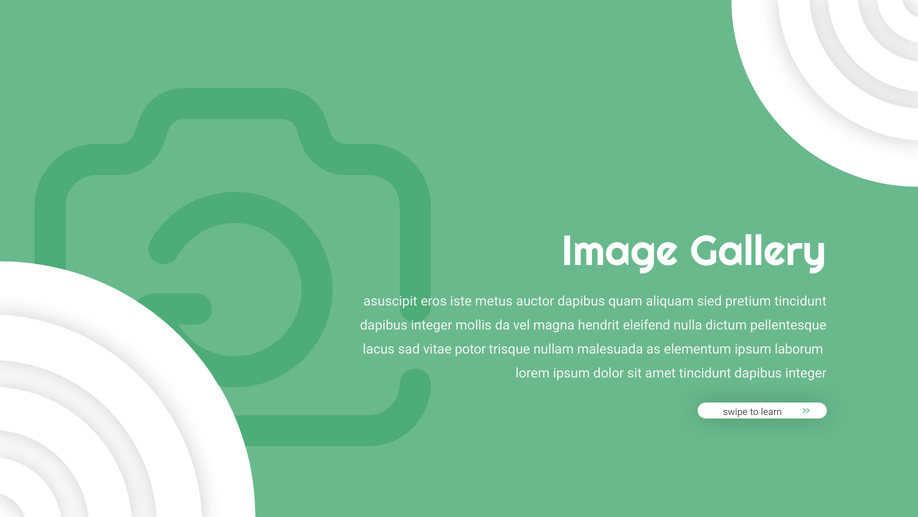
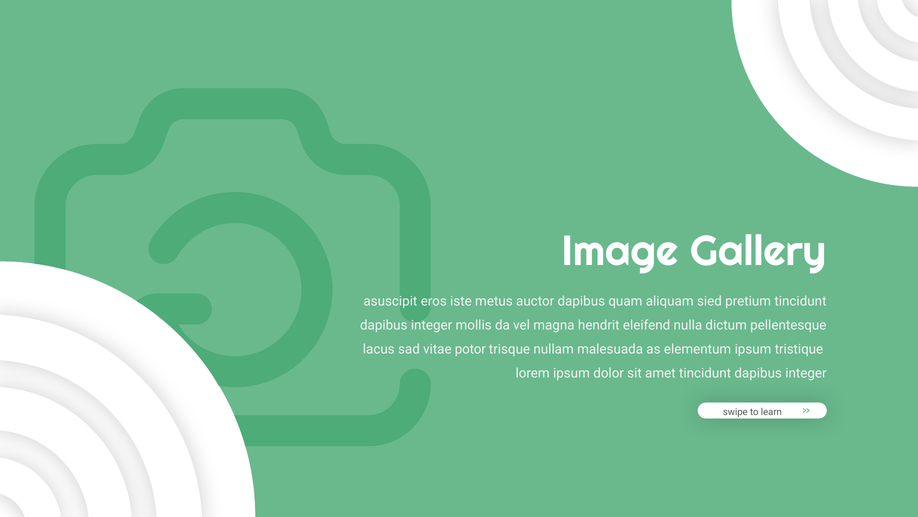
laborum: laborum -> tristique (799, 349)
